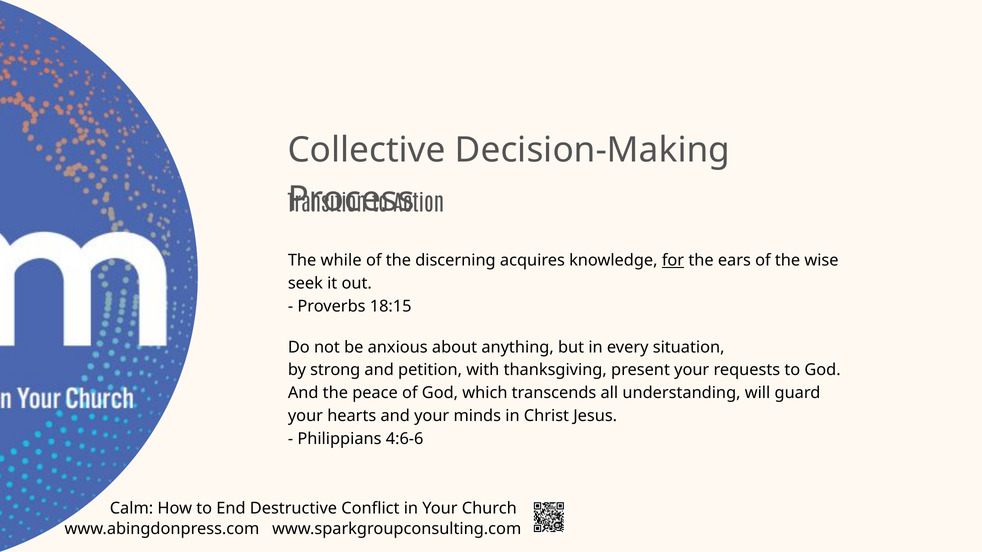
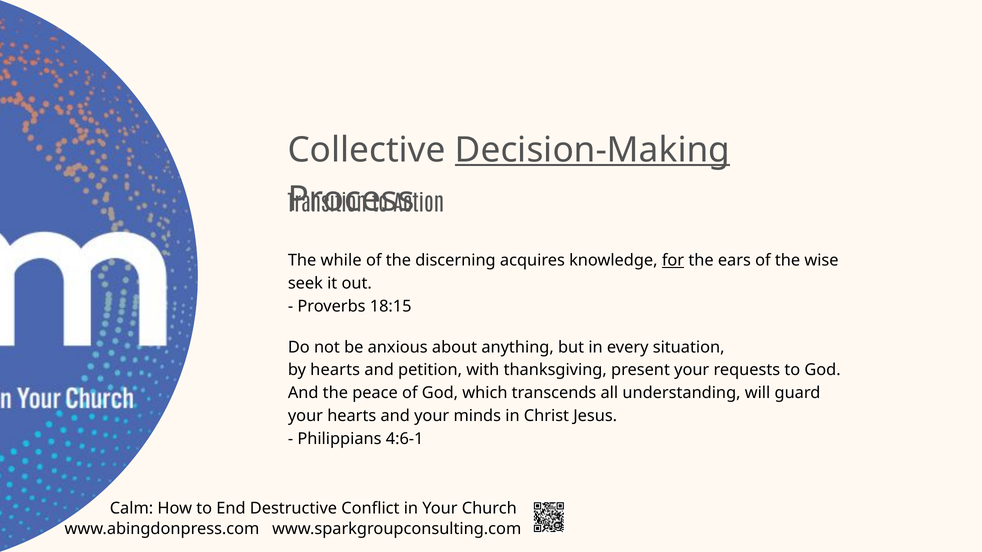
Decision-Making underline: none -> present (593, 150)
by strong: strong -> hearts (335, 370)
4:6-6: 4:6-6 -> 4:6-1 (405, 439)
